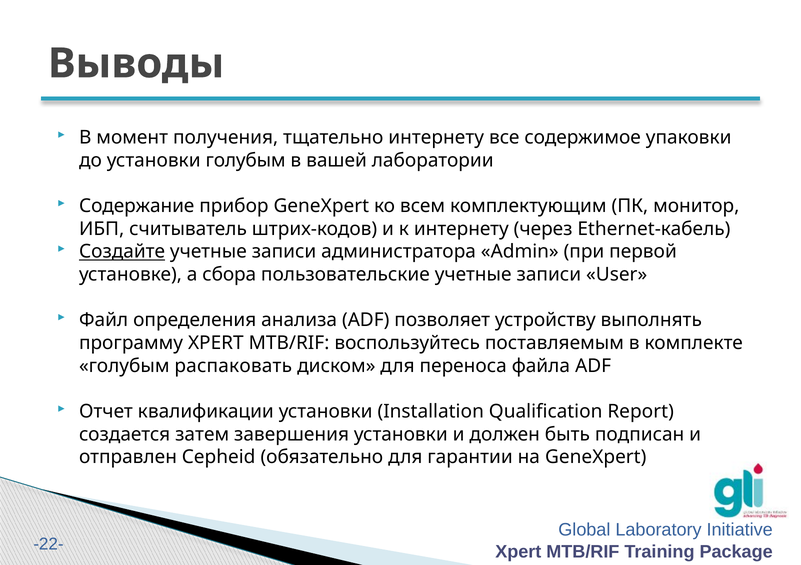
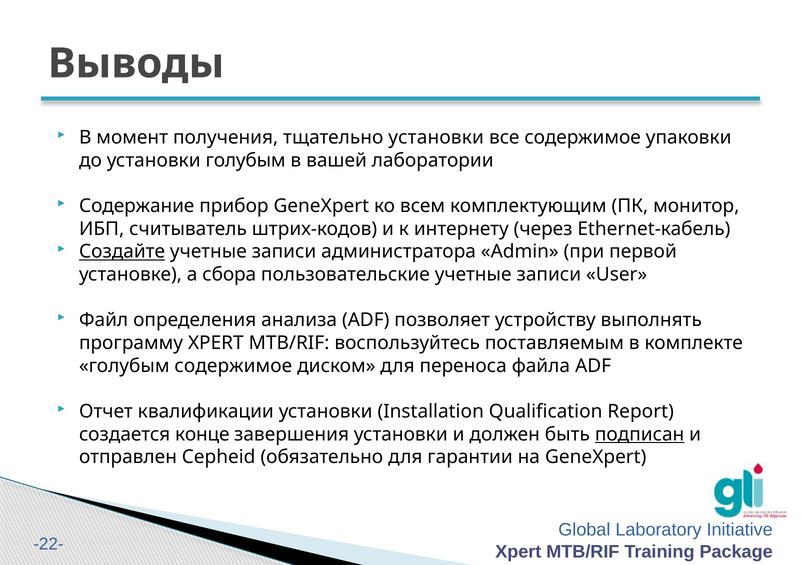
тщательно интернету: интернету -> установки (436, 138)
голубым распаковать: распаковать -> содержимое (233, 366)
затем: затем -> конце (202, 435)
подписан underline: none -> present (640, 435)
